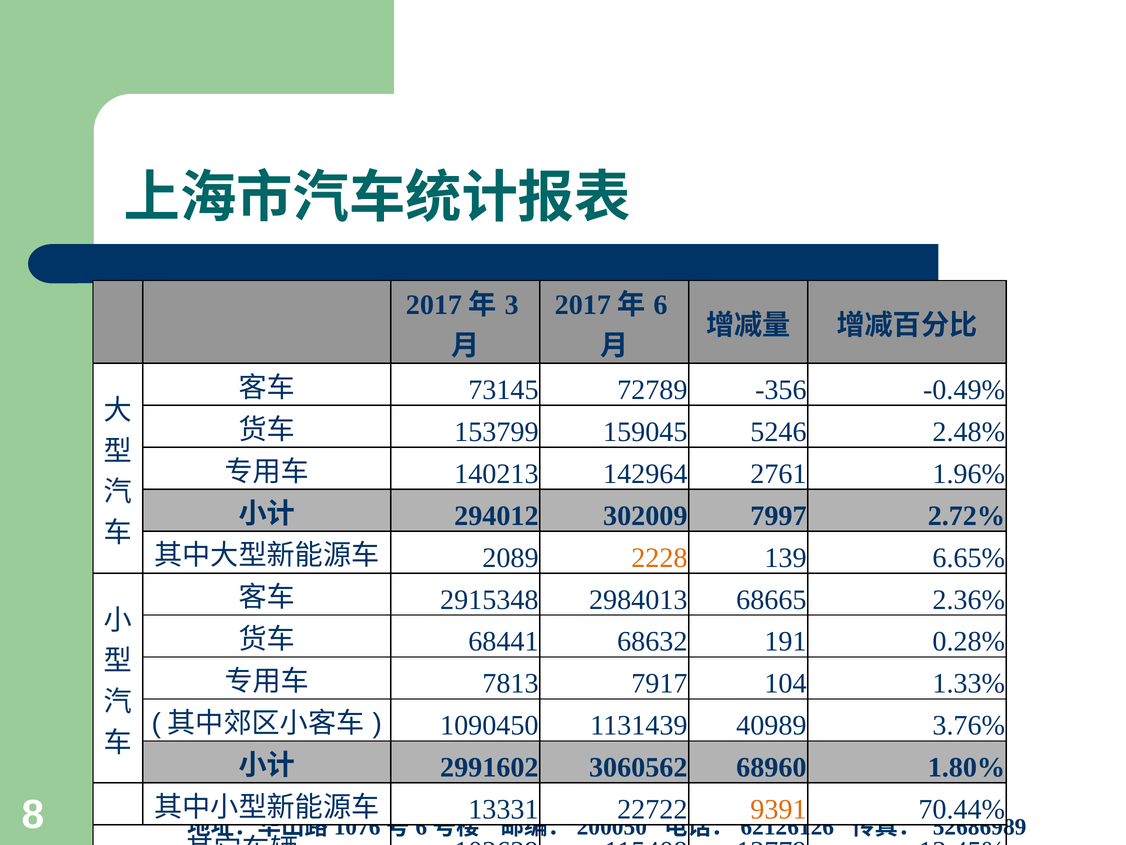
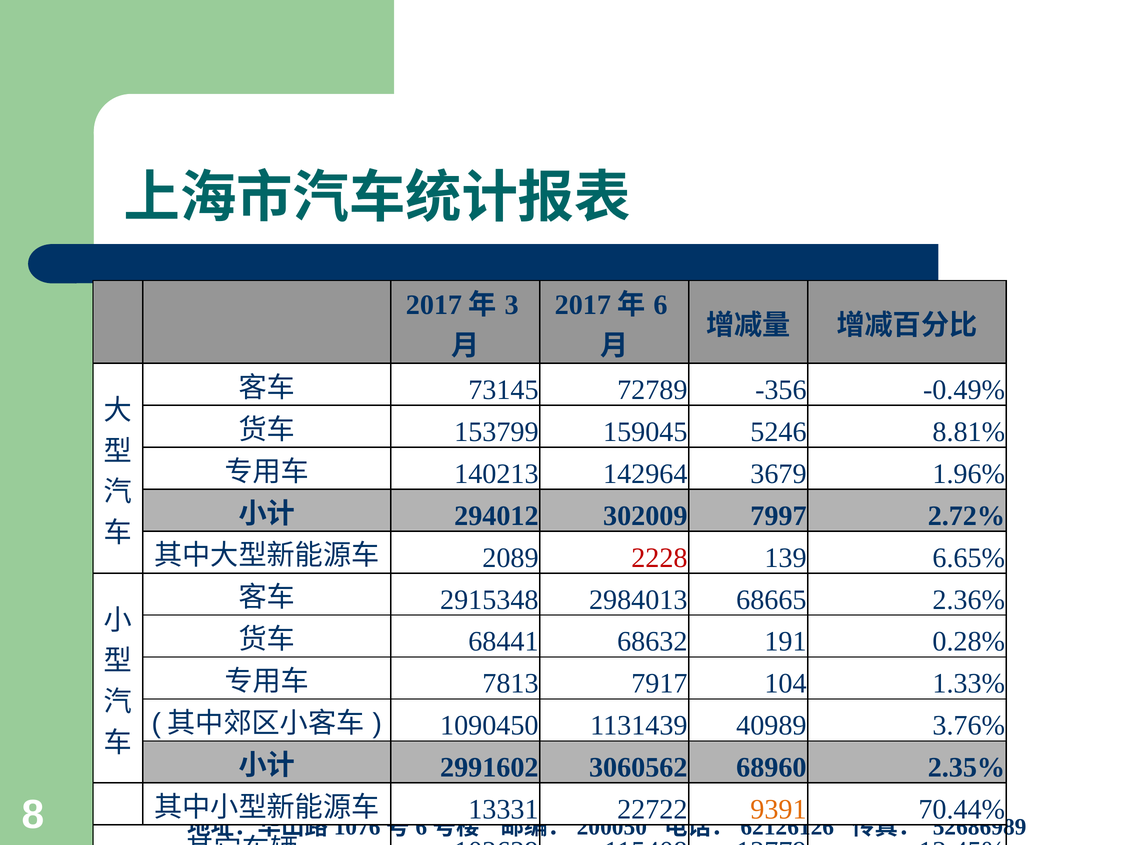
2.48%: 2.48% -> 8.81% (969, 432)
2761: 2761 -> 3679 (778, 474)
2228 colour: orange -> red (659, 557)
1.80%: 1.80% -> 2.35% (966, 767)
